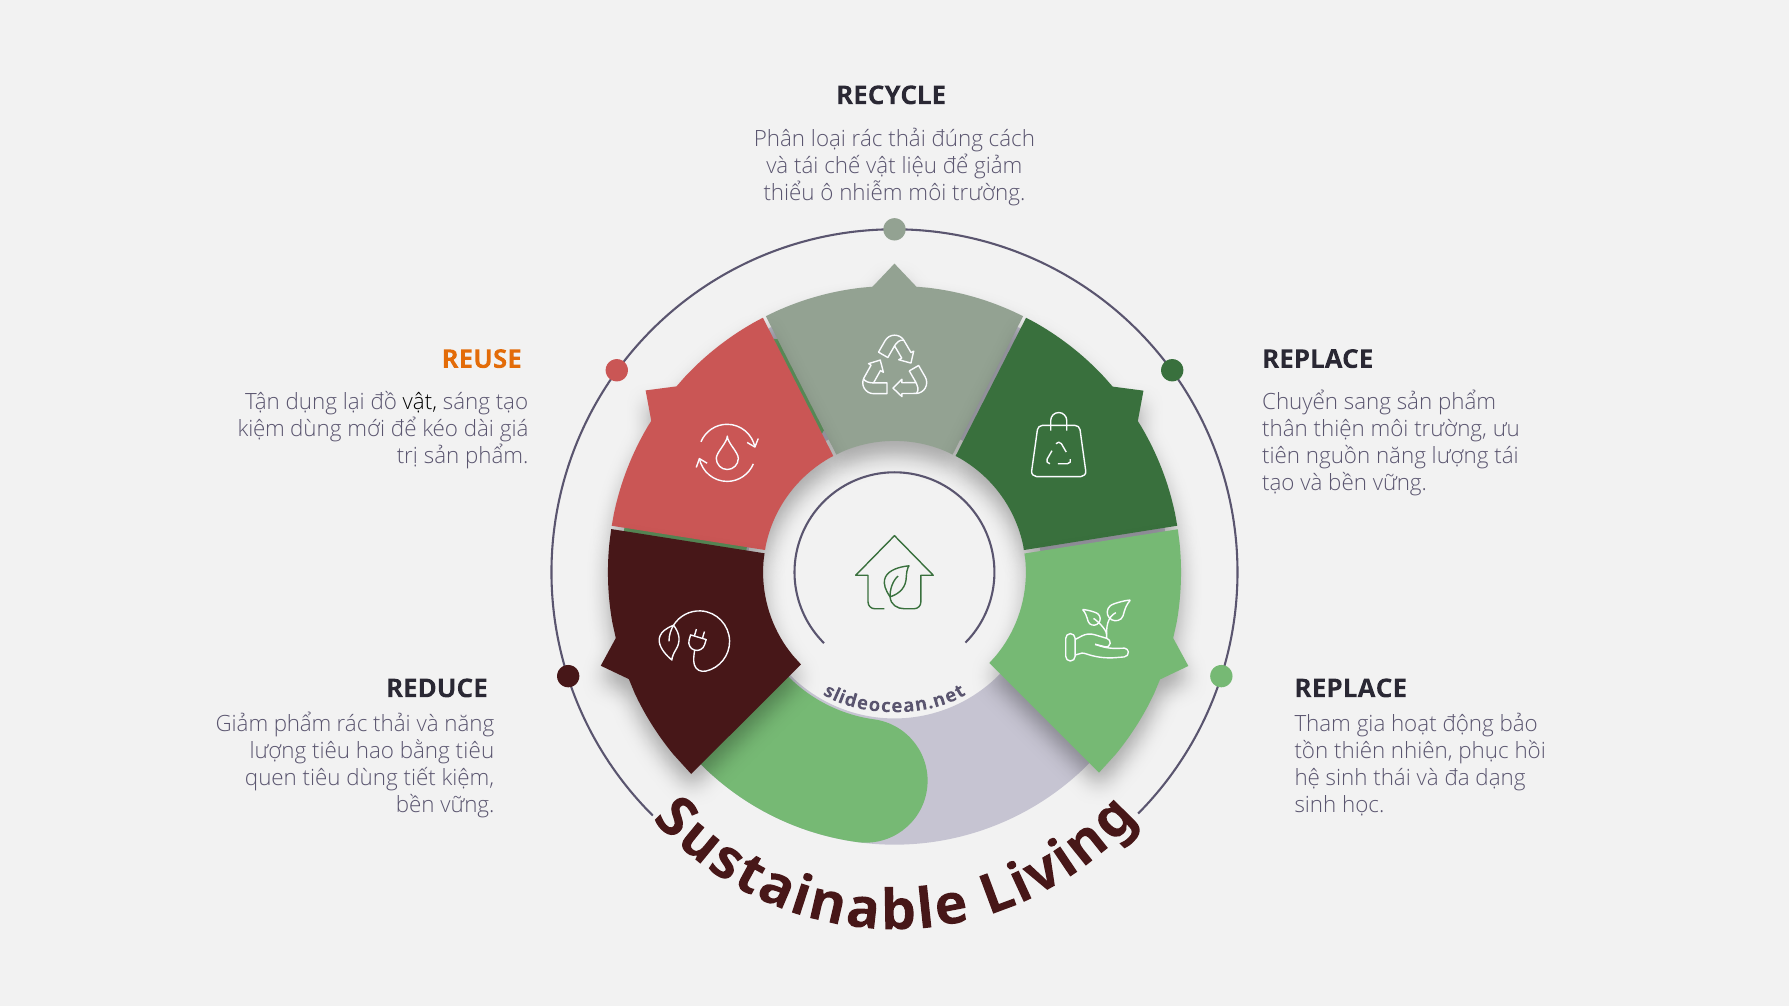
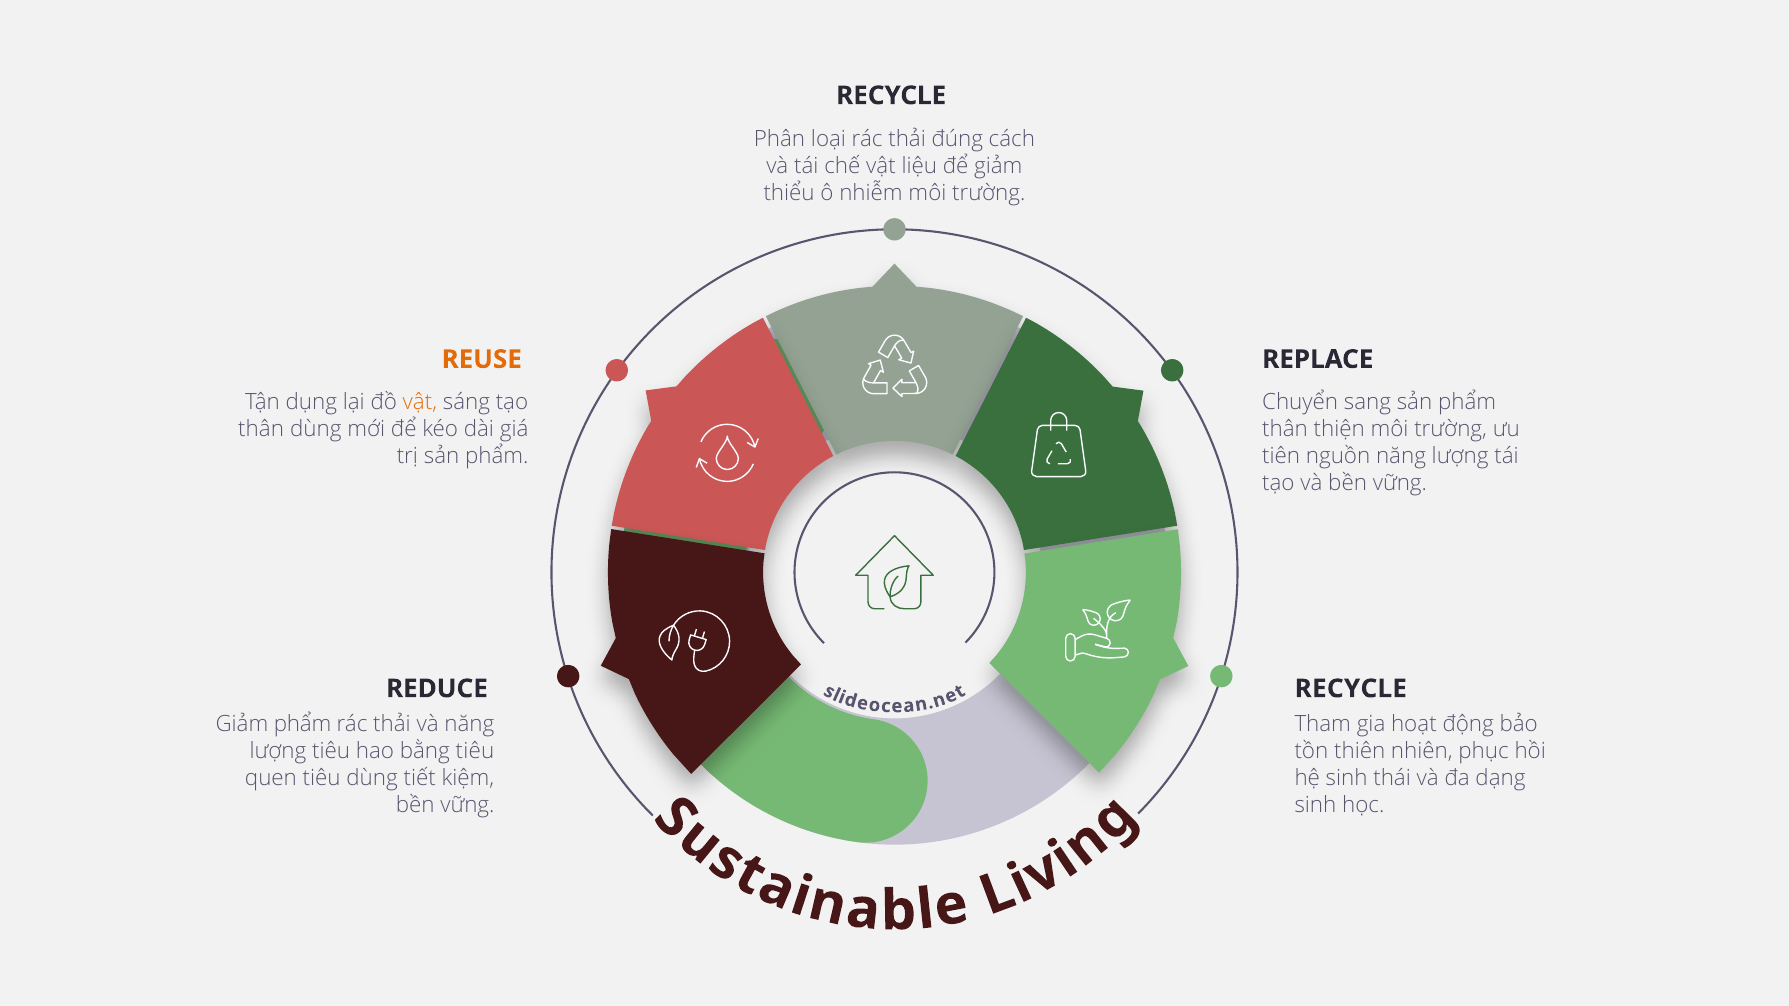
vật colour: black -> orange (420, 402)
kiệm: kiệm -> thân (261, 429)
REPLACE: REPLACE -> RECYCLE (1351, 689)
